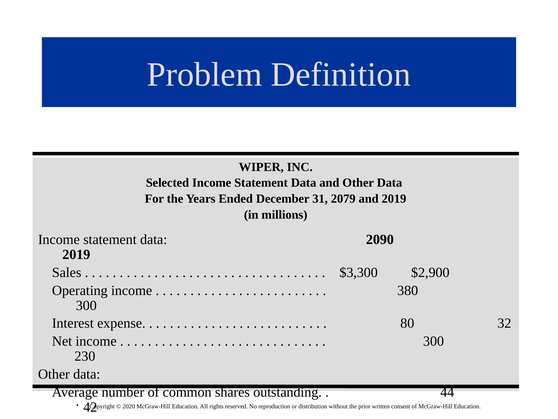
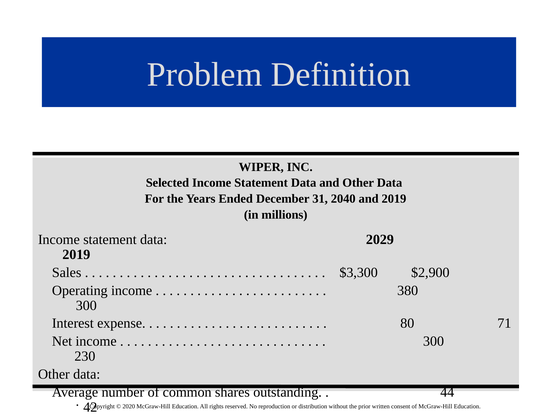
2079: 2079 -> 2040 (343, 198)
2090: 2090 -> 2029 (380, 239)
32: 32 -> 71 (504, 323)
